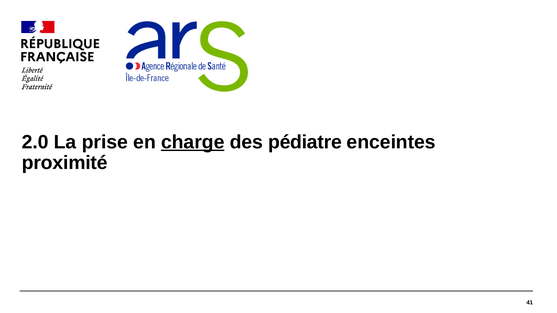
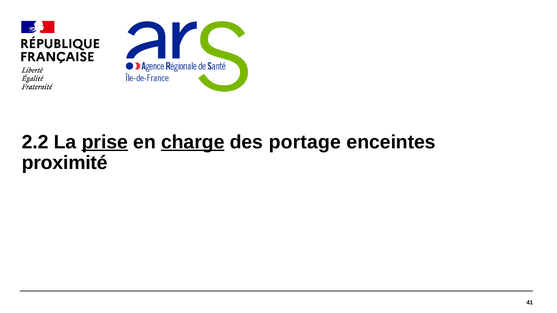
2.0: 2.0 -> 2.2 (35, 142)
prise underline: none -> present (105, 142)
pédiatre: pédiatre -> portage (305, 142)
